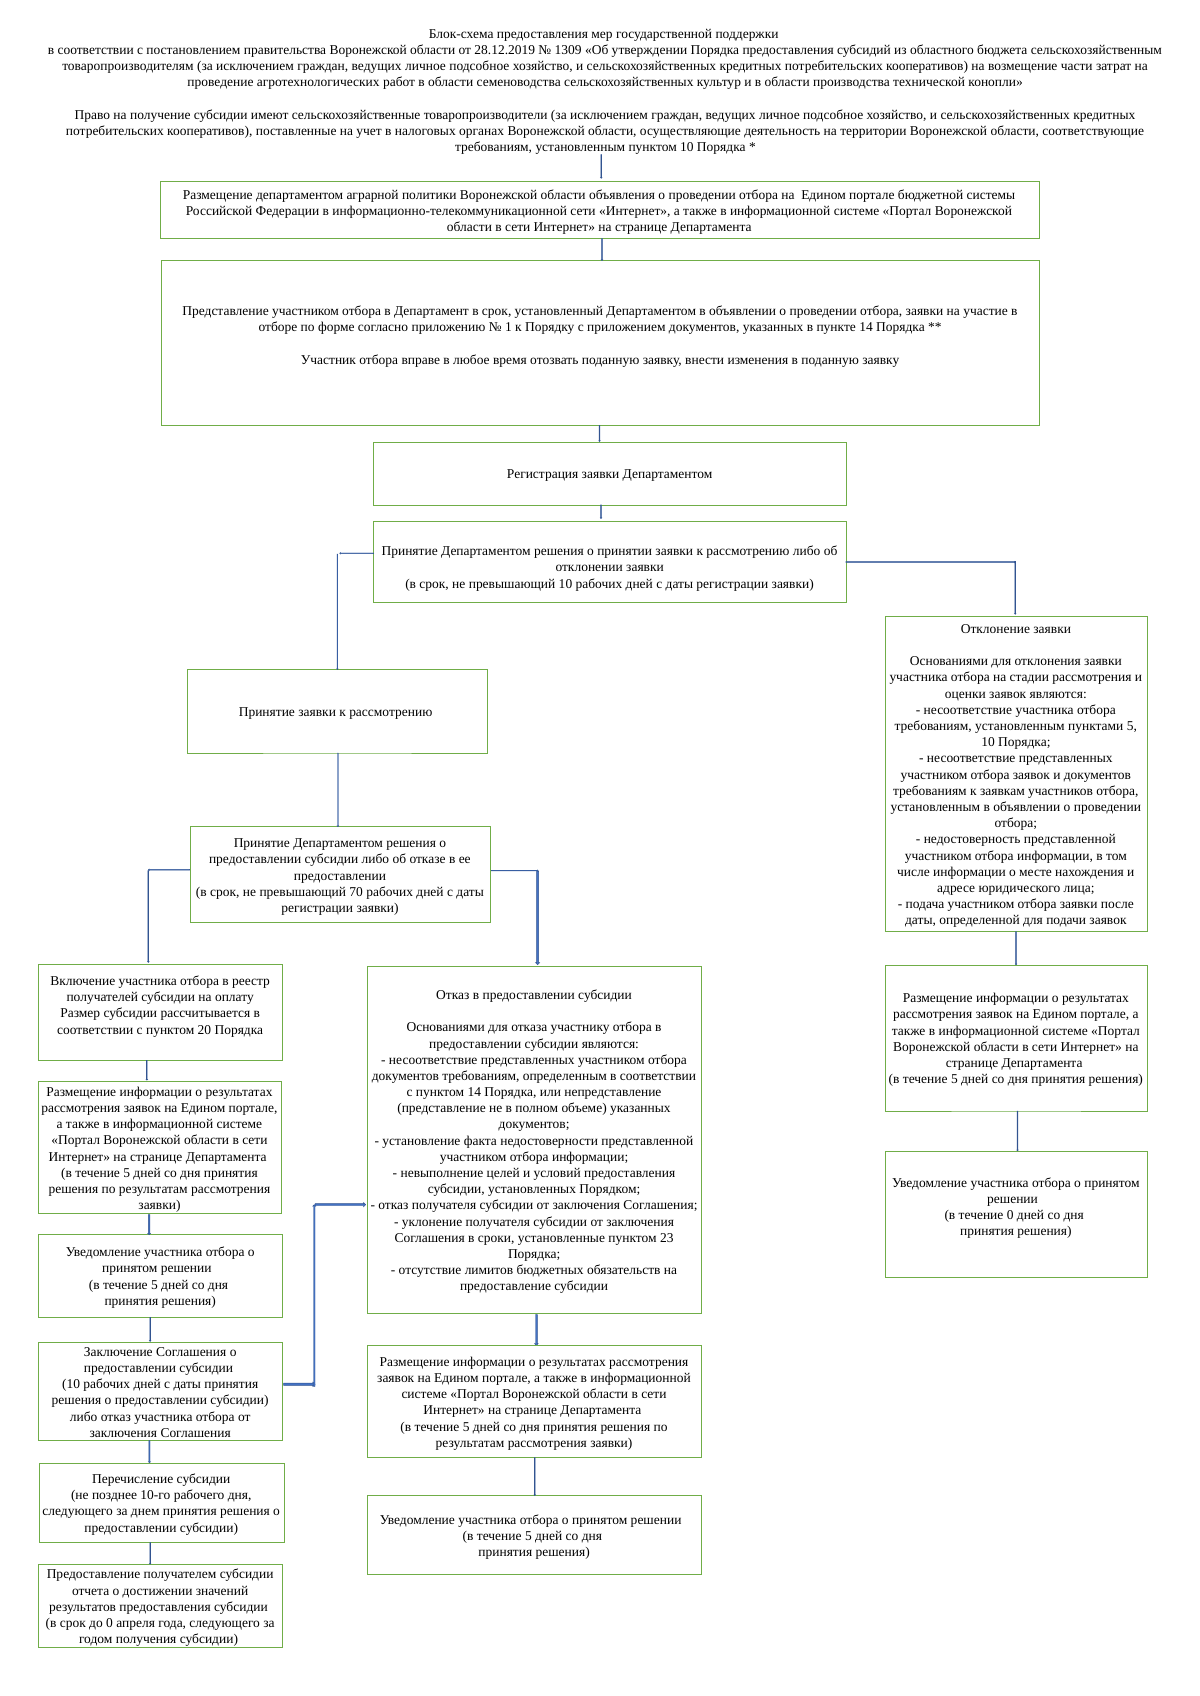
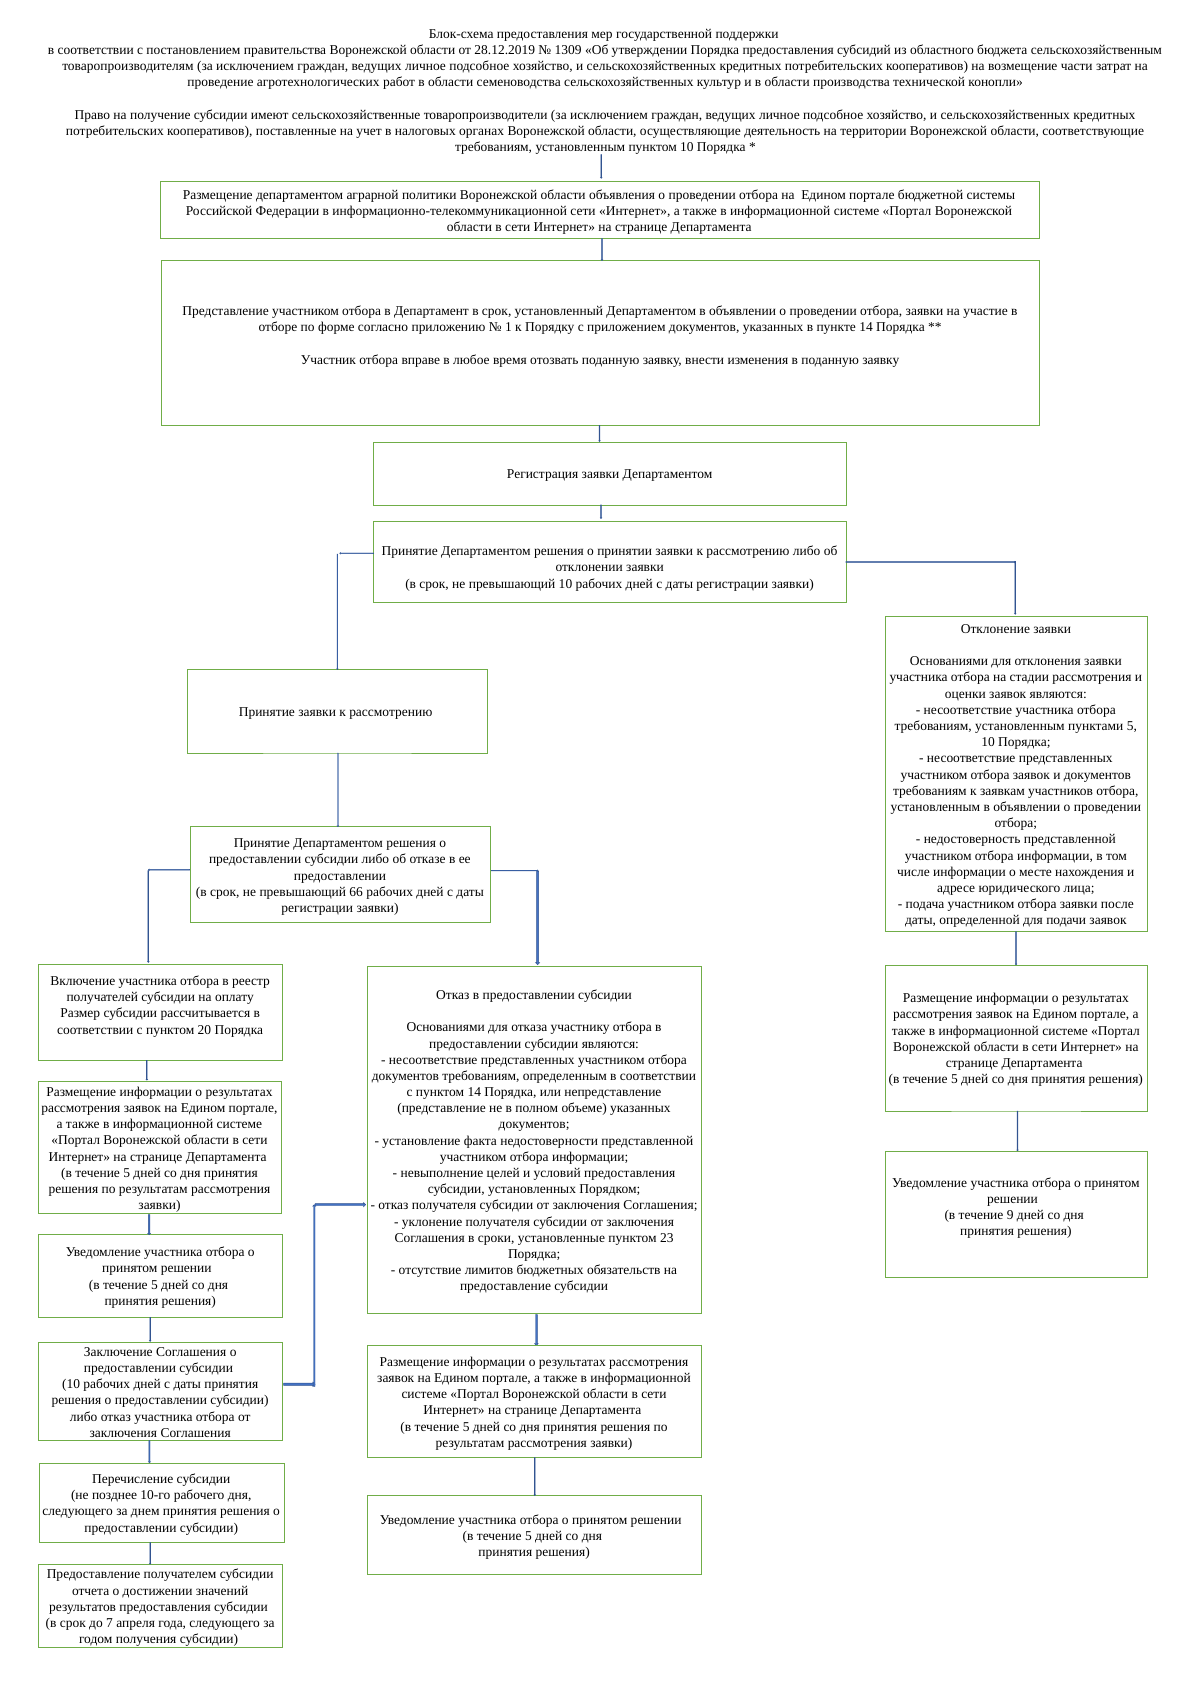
70: 70 -> 66 (356, 891)
течение 0: 0 -> 9 (1010, 1215)
до 0: 0 -> 7 (110, 1623)
